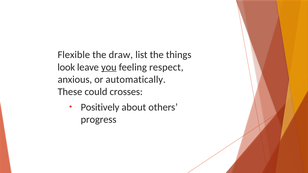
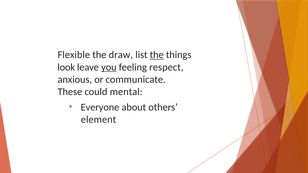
the underline: none -> present (157, 55)
automatically: automatically -> communicate (136, 80)
crosses: crosses -> mental (126, 92)
Positively: Positively -> Everyone (100, 107)
progress: progress -> element (99, 120)
